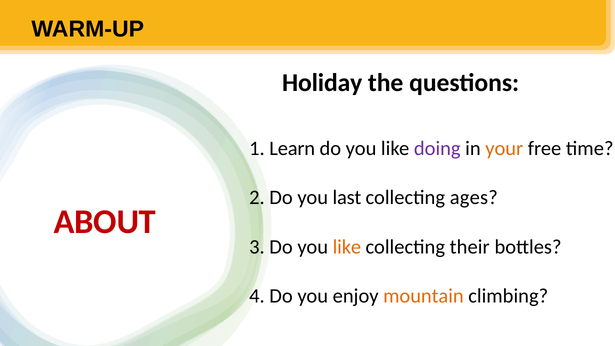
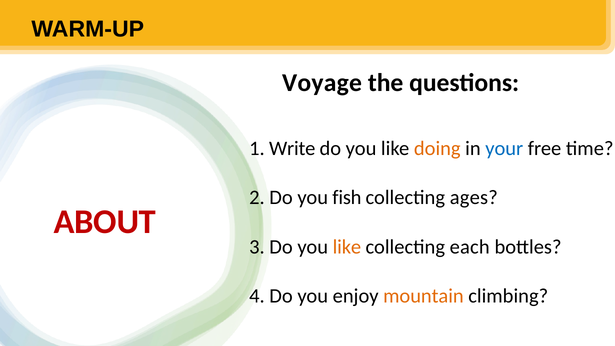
Holiday: Holiday -> Voyage (322, 83)
Learn: Learn -> Write (292, 148)
doing colour: purple -> orange (437, 148)
your colour: orange -> blue (504, 148)
last: last -> fish (347, 198)
their: their -> each (470, 247)
